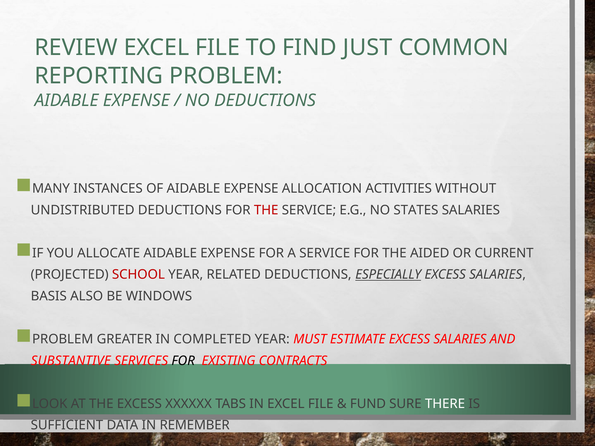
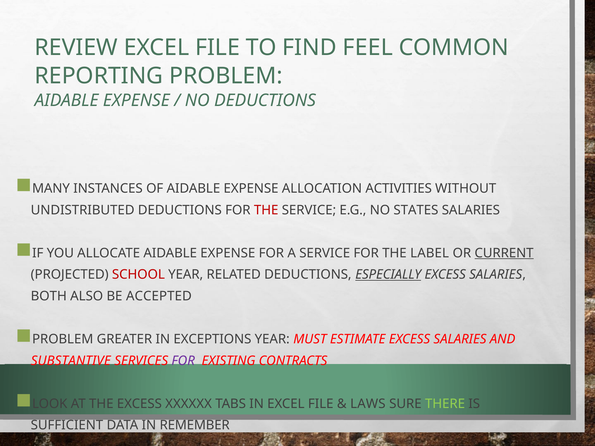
JUST: JUST -> FEEL (368, 48)
AIDED: AIDED -> LABEL (430, 253)
CURRENT underline: none -> present (504, 253)
BASIS: BASIS -> BOTH (49, 296)
WINDOWS: WINDOWS -> ACCEPTED (159, 296)
COMPLETED: COMPLETED -> EXCEPTIONS (212, 339)
FOR colour: black -> purple (183, 361)
FUND: FUND -> LAWS (368, 404)
THERE colour: white -> light green (445, 404)
